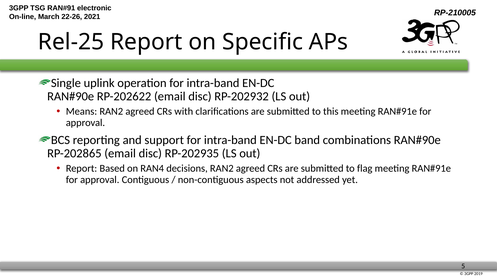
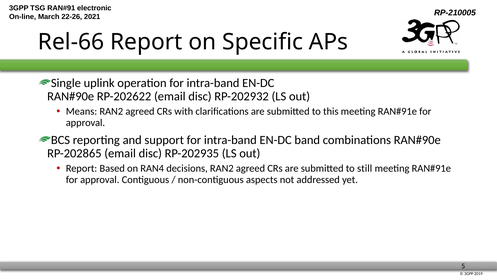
Rel-25: Rel-25 -> Rel-66 (71, 42)
flag: flag -> still (365, 168)
